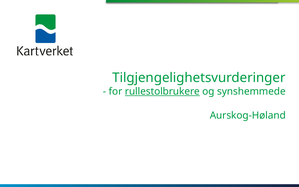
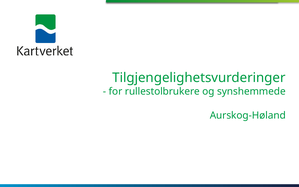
rullestolbrukere underline: present -> none (162, 91)
